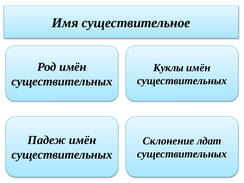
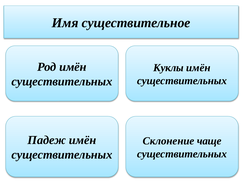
лдат: лдат -> чаще (209, 141)
